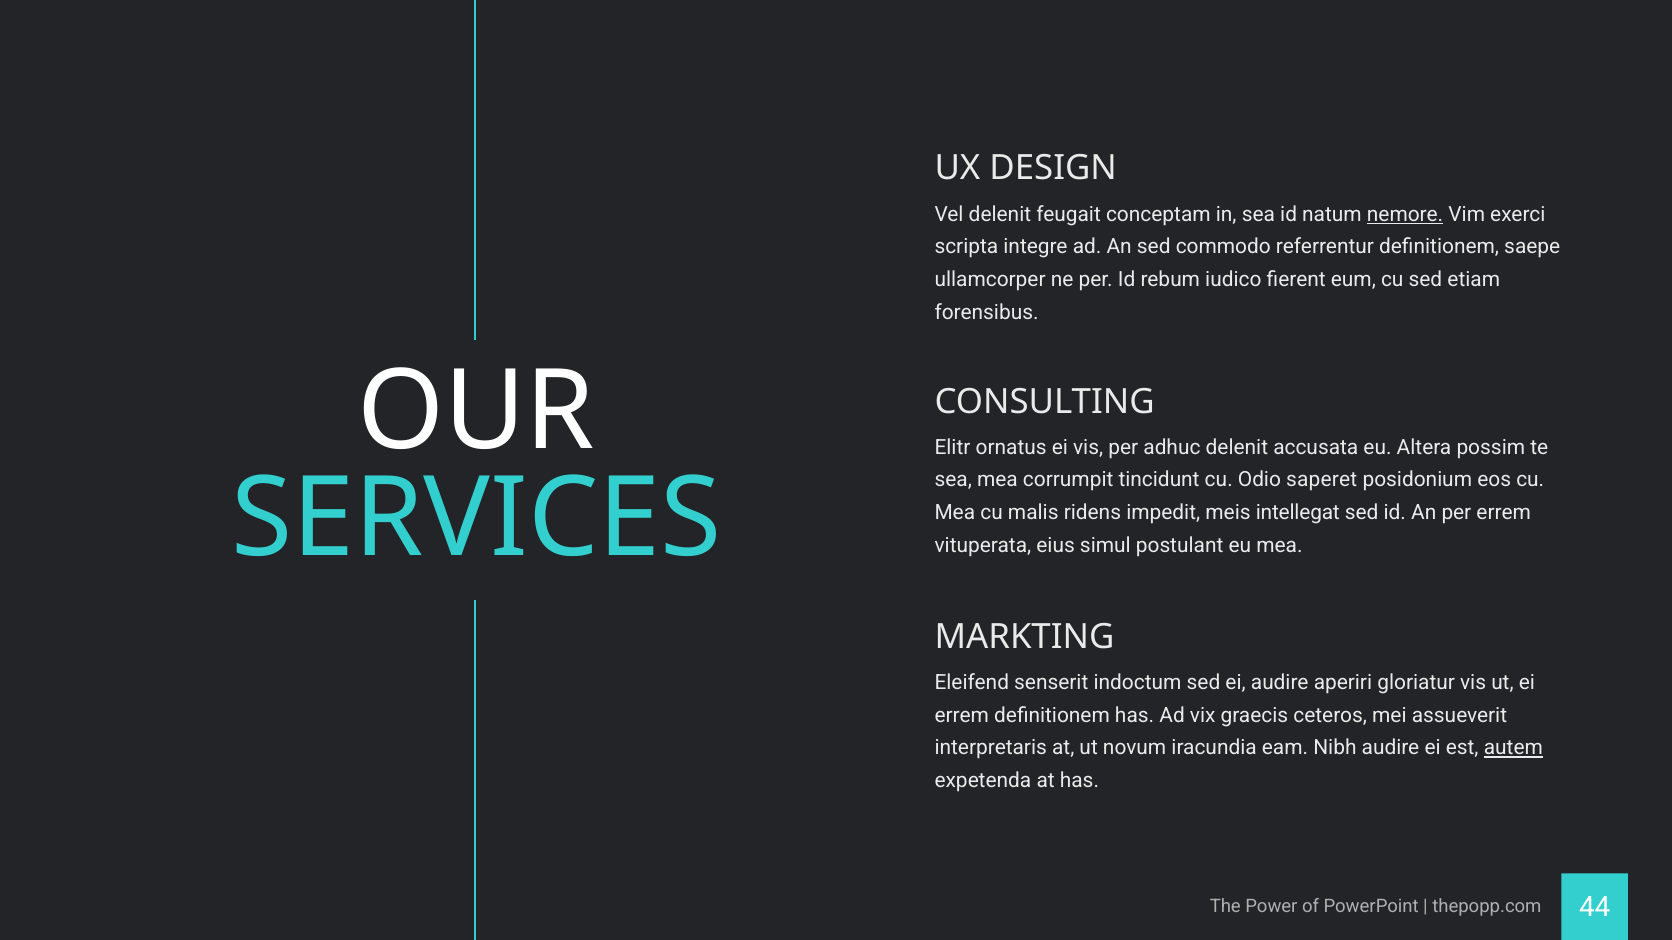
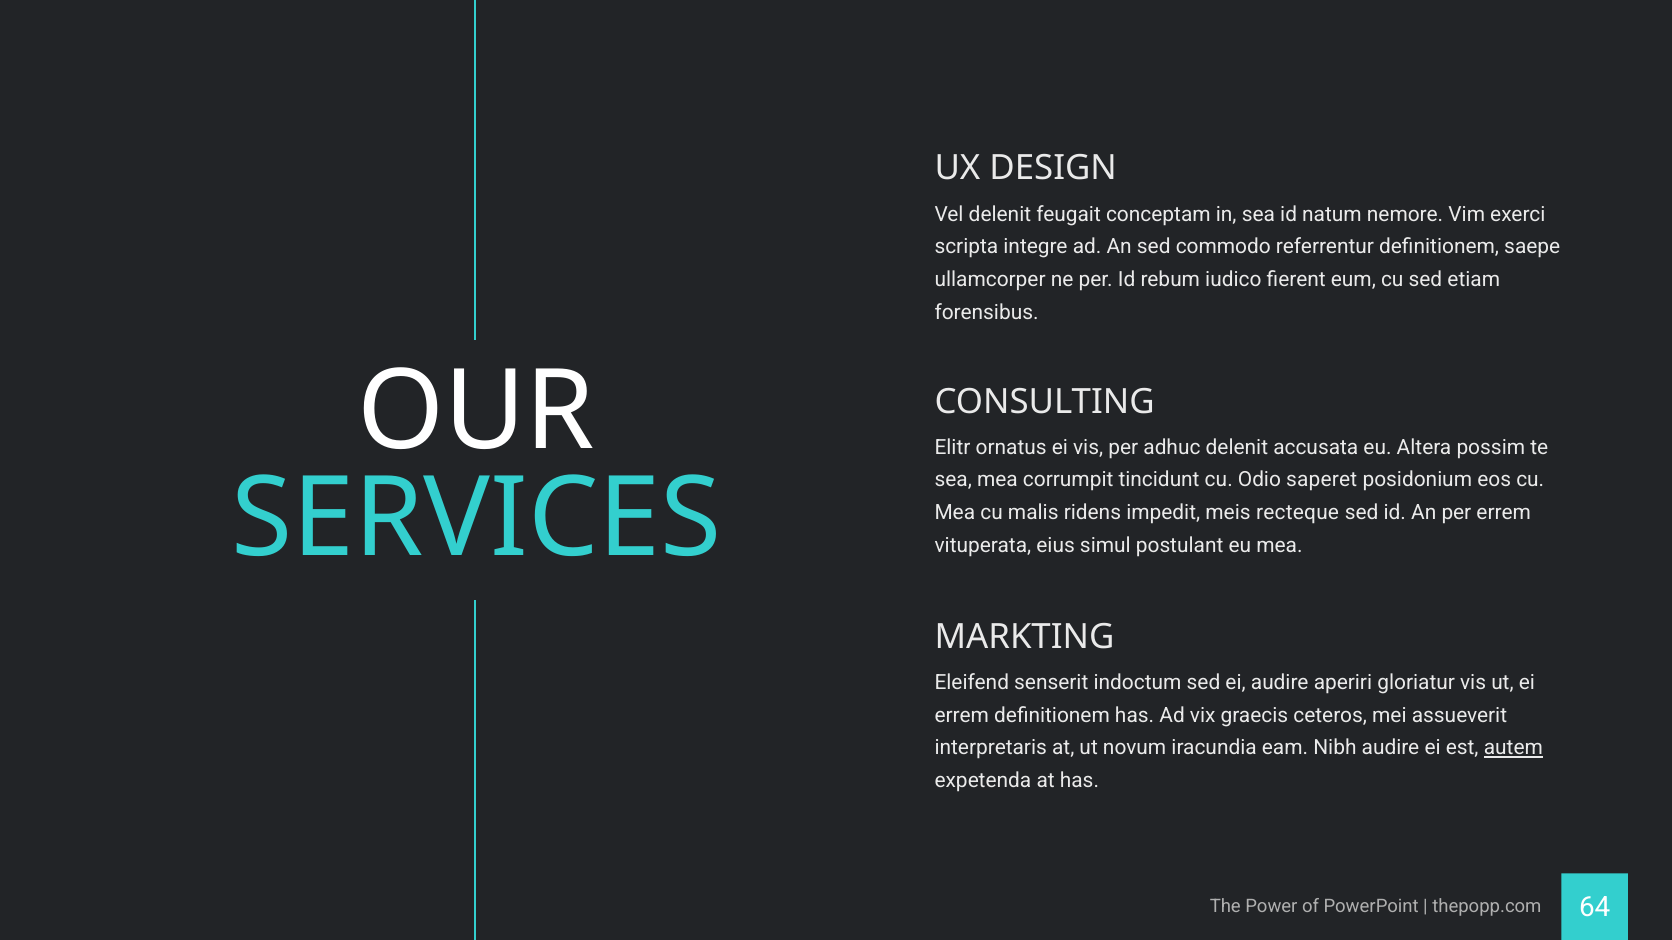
nemore underline: present -> none (1405, 215)
intellegat: intellegat -> recteque (1298, 513)
44: 44 -> 64 (1595, 908)
